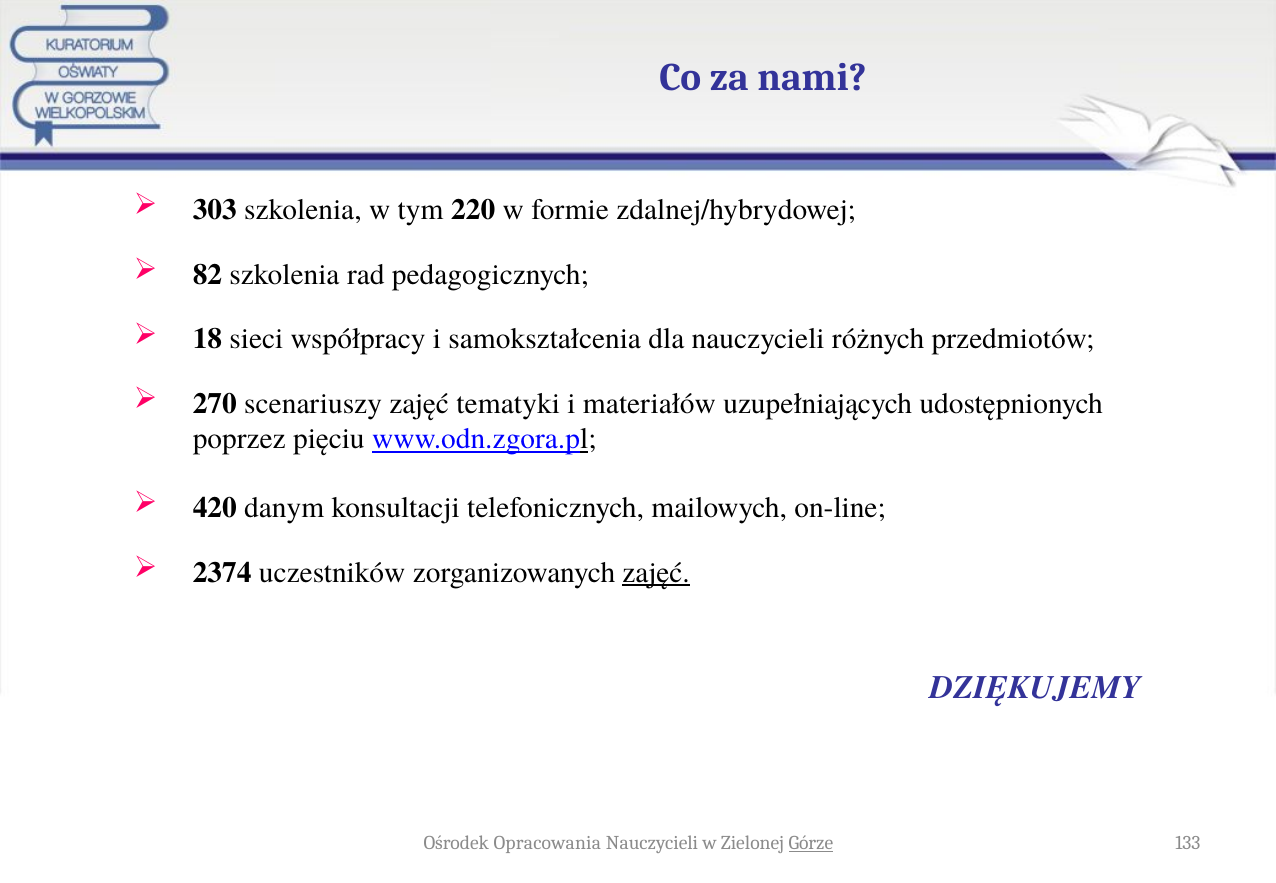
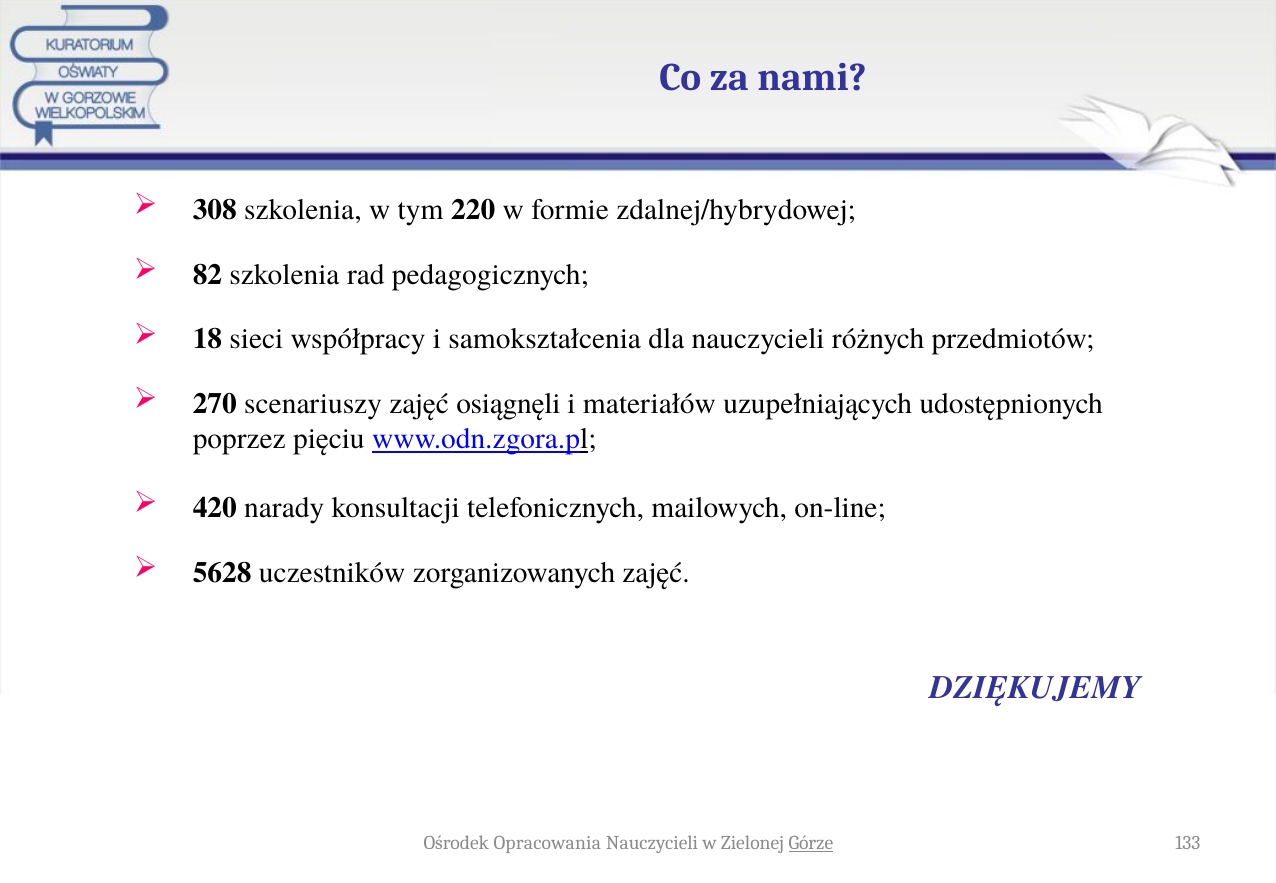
303: 303 -> 308 (215, 210)
tematyki: tematyki -> osiągnęli (508, 404)
danym: danym -> narady (284, 508)
2374: 2374 -> 5628 (222, 573)
zajęć underline: present -> none (656, 573)
